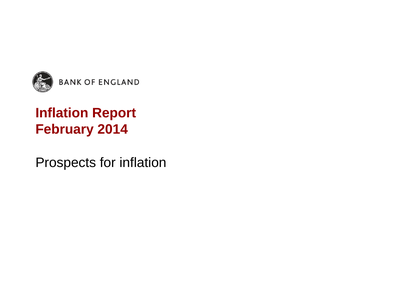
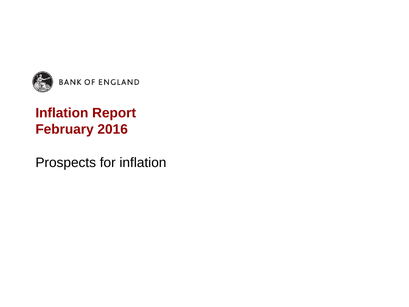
2014: 2014 -> 2016 (113, 129)
